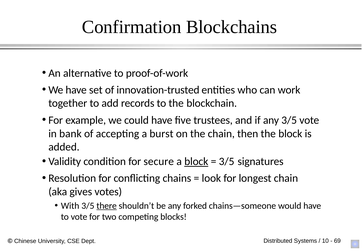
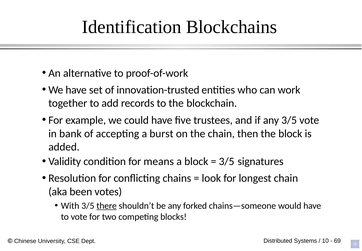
Confirmation: Confirmation -> Identification (132, 27)
secure: secure -> means (159, 161)
block underline: present -> none (196, 161)
gives: gives -> been (81, 191)
